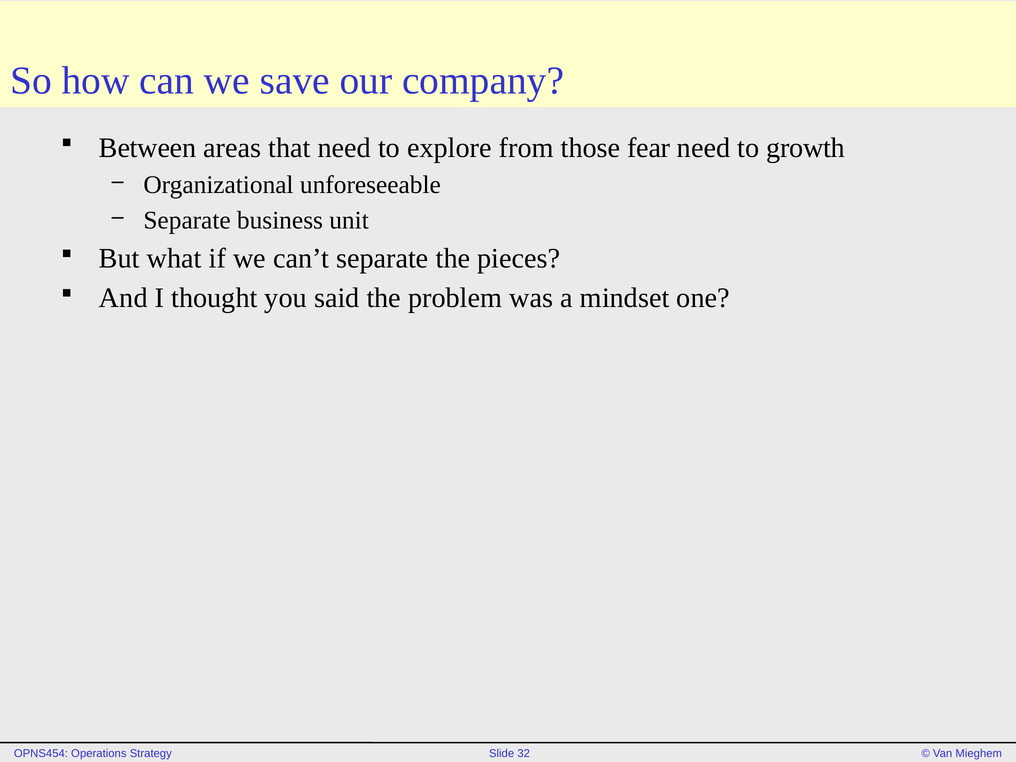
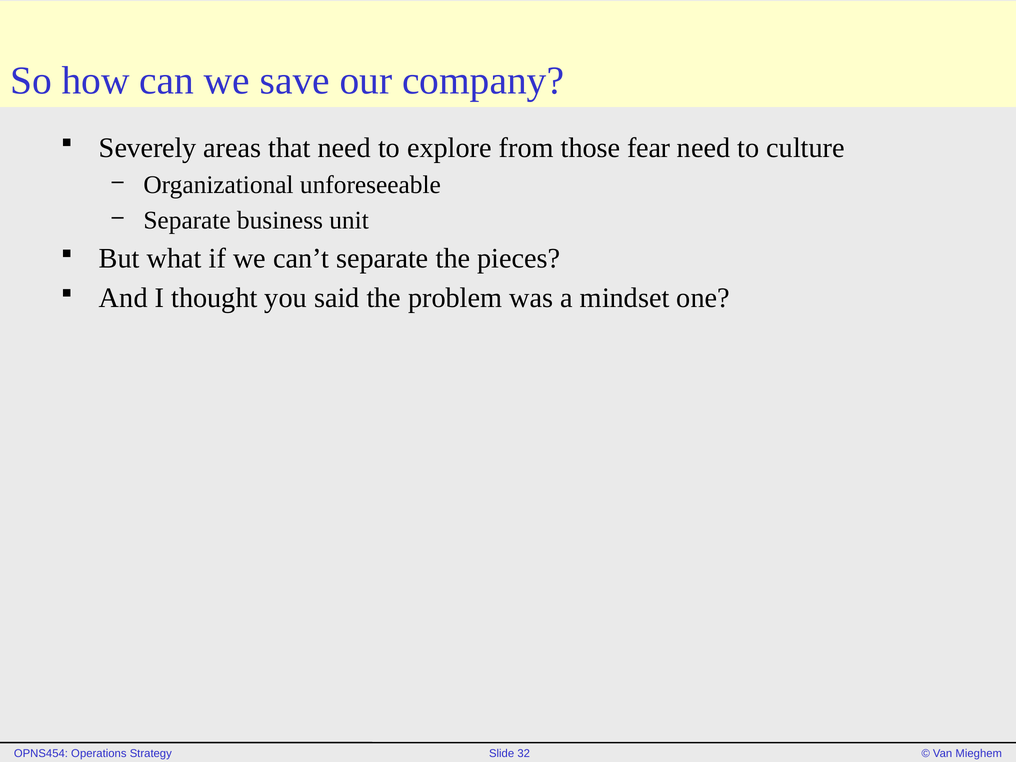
Between: Between -> Severely (148, 148)
growth: growth -> culture (806, 148)
